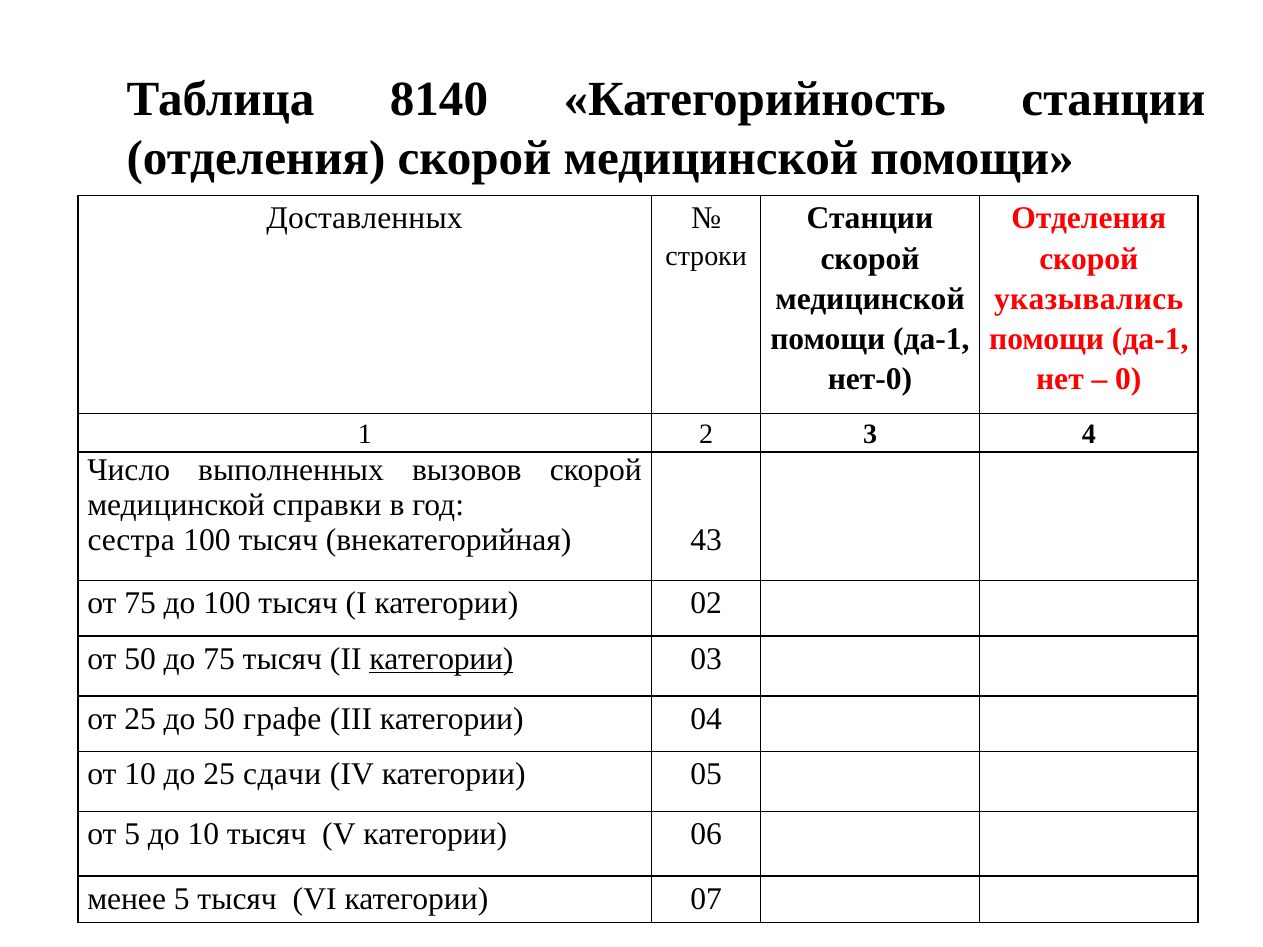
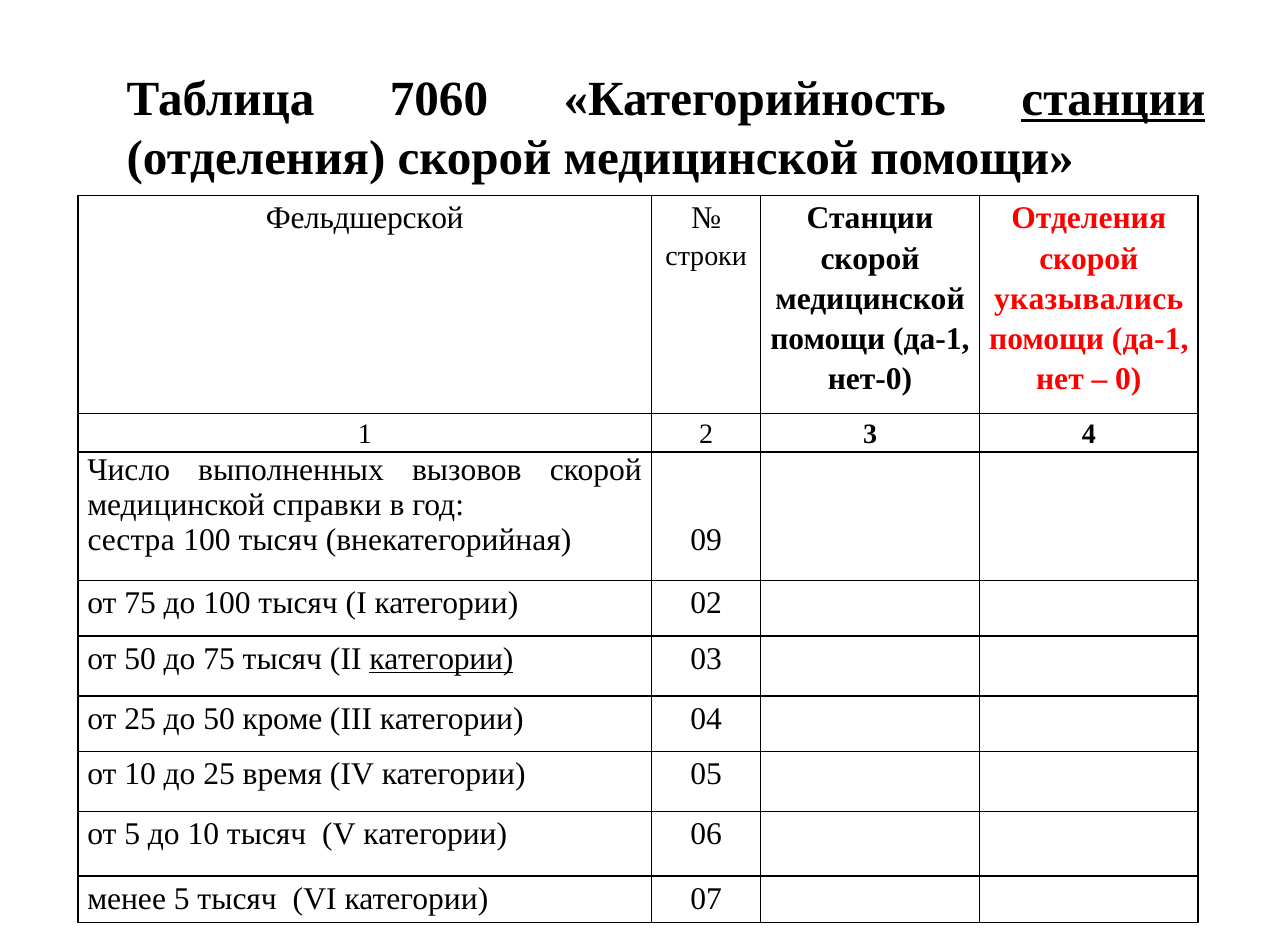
8140: 8140 -> 7060 (439, 100)
станции underline: none -> present (1113, 100)
Доставленных: Доставленных -> Фельдшерской (365, 219)
43: 43 -> 09 (706, 540)
графе: графе -> кроме (283, 719)
сдачи: сдачи -> время (282, 774)
